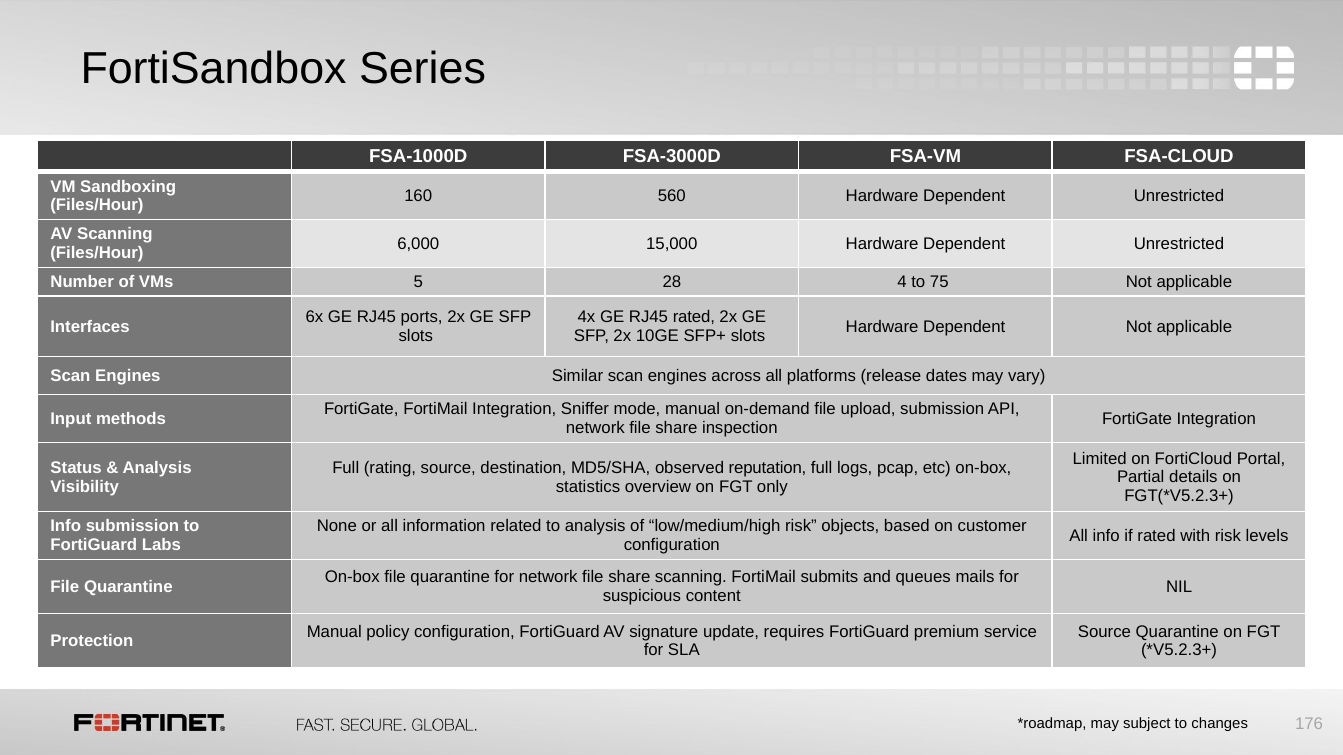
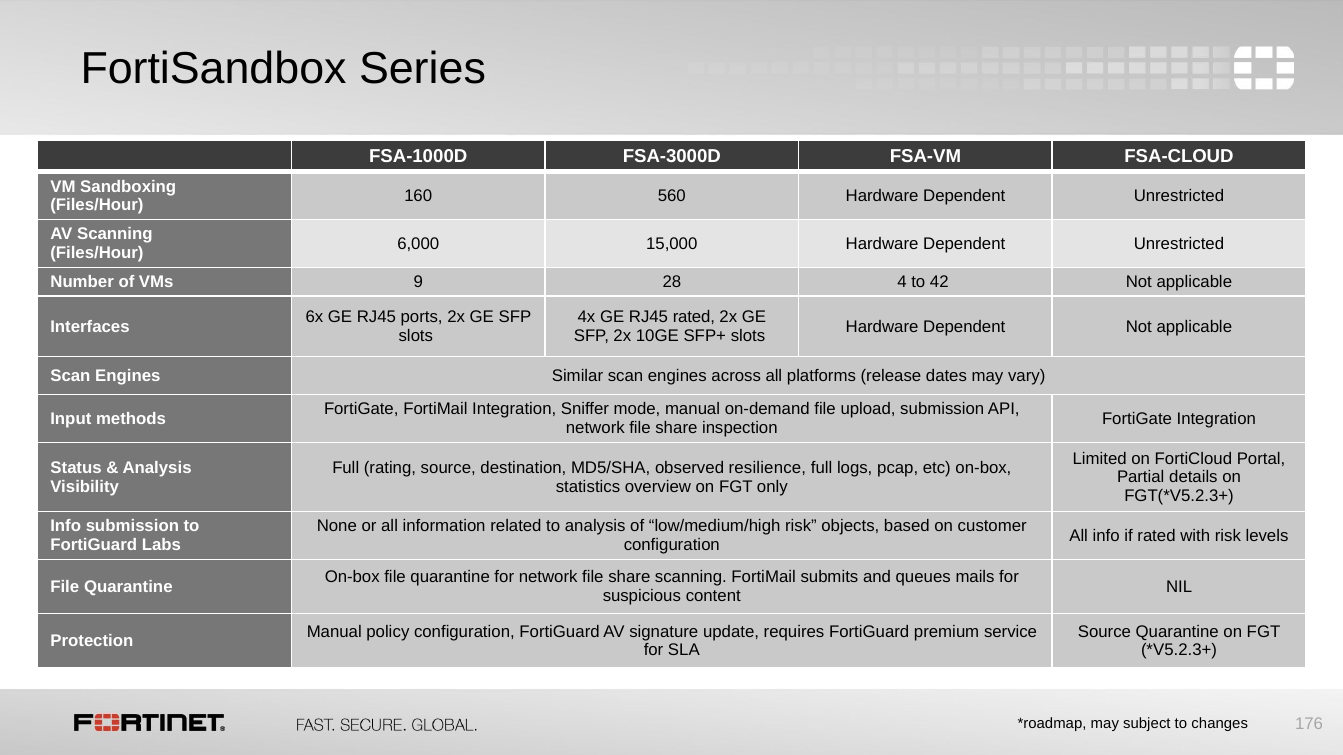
5: 5 -> 9 (418, 282)
75: 75 -> 42 (939, 282)
reputation: reputation -> resilience (767, 468)
